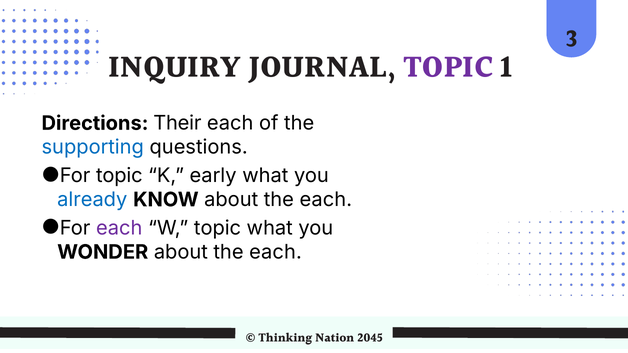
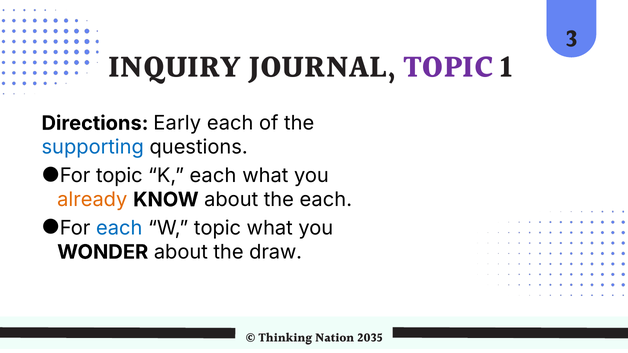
Their: Their -> Early (177, 123)
K early: early -> each (213, 176)
already colour: blue -> orange (92, 200)
each colour: purple -> blue (119, 228)
WONDER about the each: each -> draw (276, 252)
2045: 2045 -> 2035 (370, 339)
